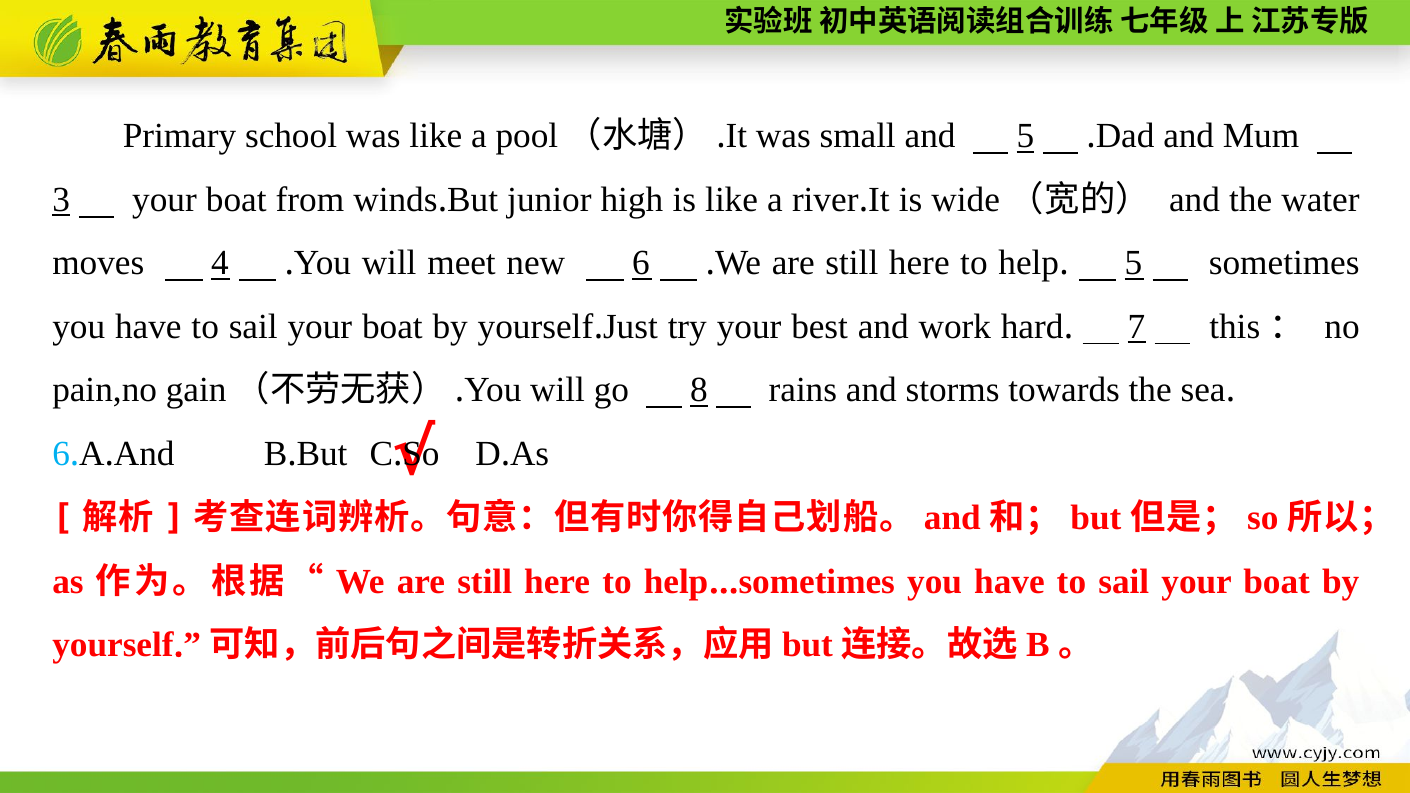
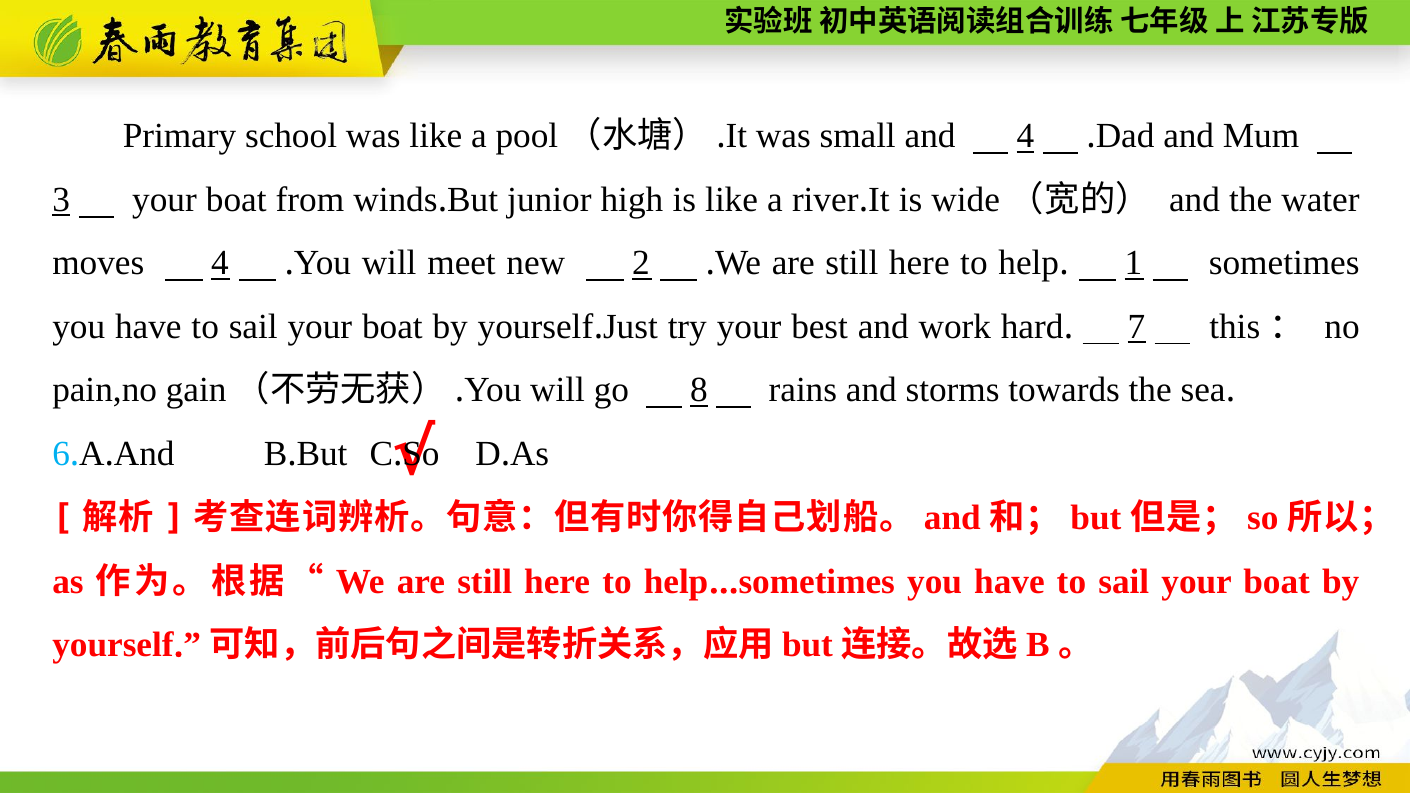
and 5: 5 -> 4 (1026, 136)
new 6: 6 -> 2 (641, 263)
5: 5 -> 1 (1134, 263)
